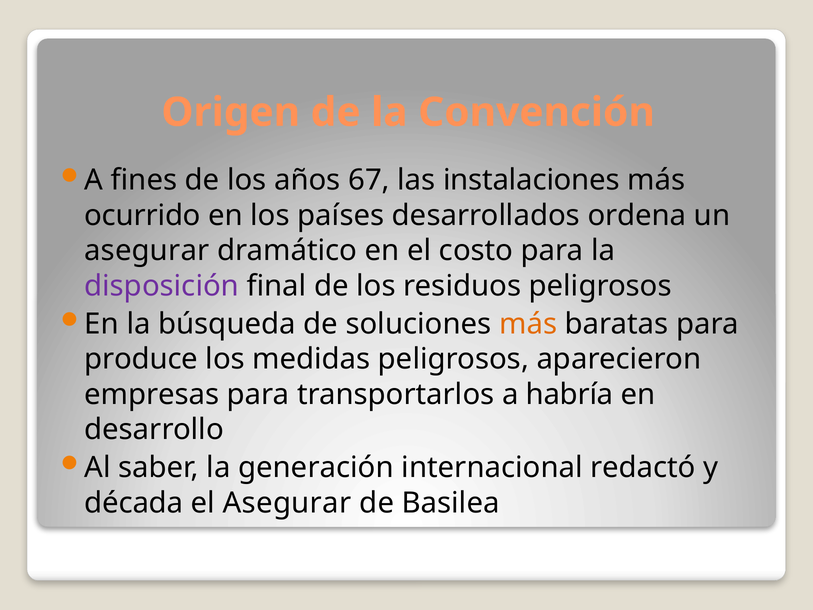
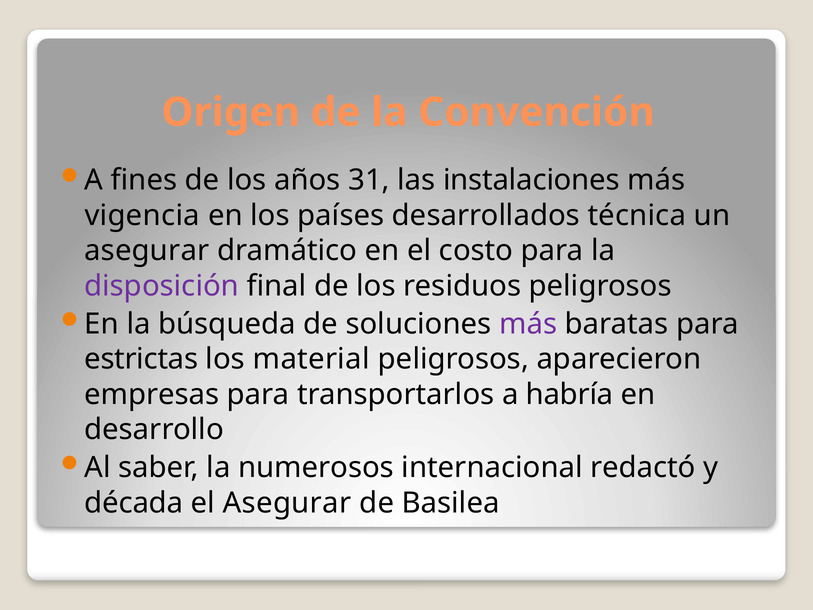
67: 67 -> 31 (369, 180)
ocurrido: ocurrido -> vigencia (142, 215)
ordena: ordena -> técnica (637, 215)
más colour: orange -> purple (528, 324)
produce: produce -> estrictas (141, 359)
medidas: medidas -> material (311, 359)
generación: generación -> numerosos (316, 468)
